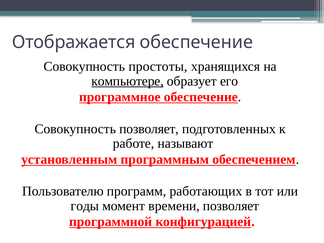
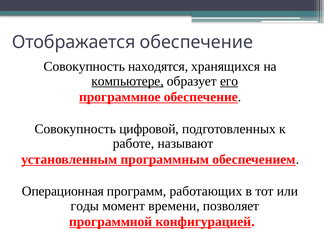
простоты: простоты -> находятся (158, 67)
его underline: none -> present (229, 81)
Совокупность позволяет: позволяет -> цифровой (149, 129)
Пользователю: Пользователю -> Операционная (63, 191)
